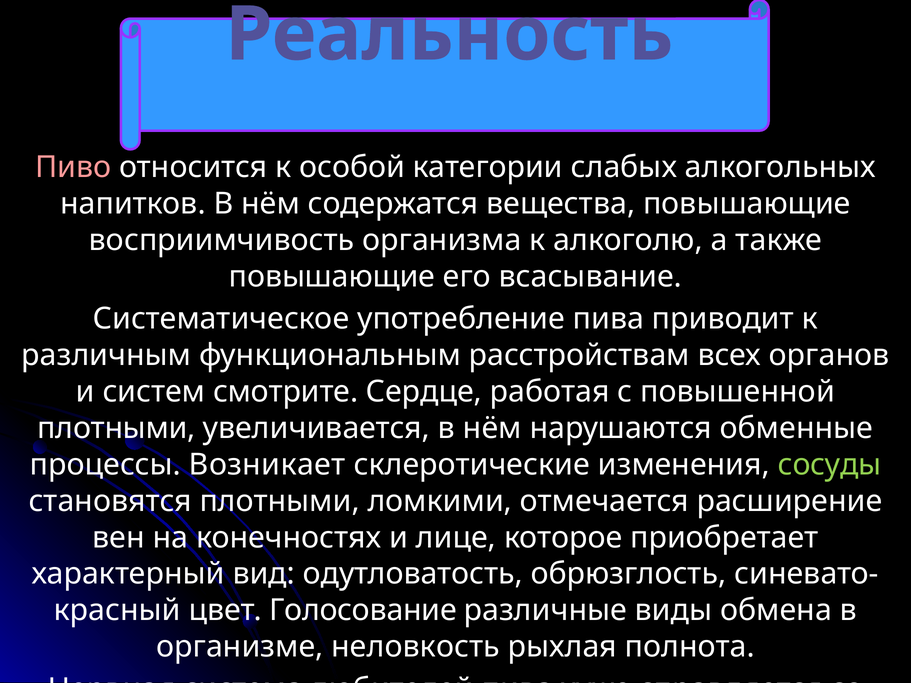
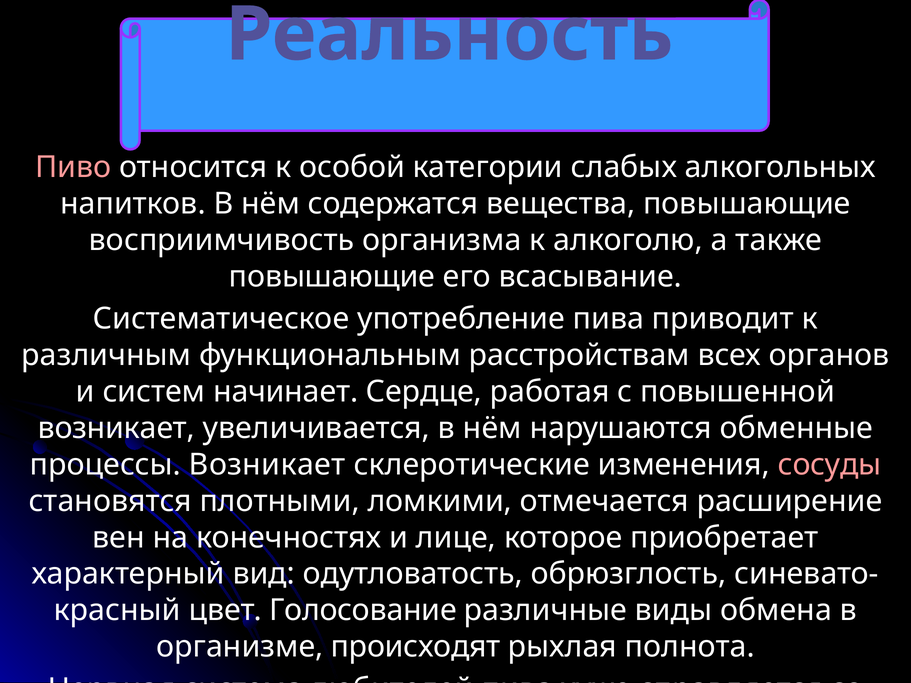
смотрите: смотрите -> начинает (286, 392)
плотными: плотными -> возникает (116, 428)
сосуды colour: light green -> pink (830, 465)
неловкость: неловкость -> происходят (416, 647)
